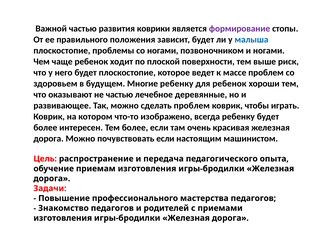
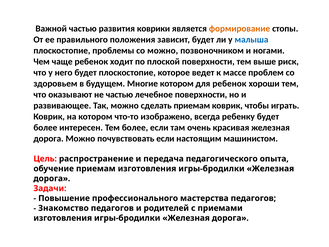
формирование colour: purple -> orange (240, 29)
со ногами: ногами -> можно (163, 50)
Многие ребенку: ребенку -> котором (177, 83)
лечебное деревянные: деревянные -> поверхности (201, 94)
сделать проблем: проблем -> приемам (192, 105)
